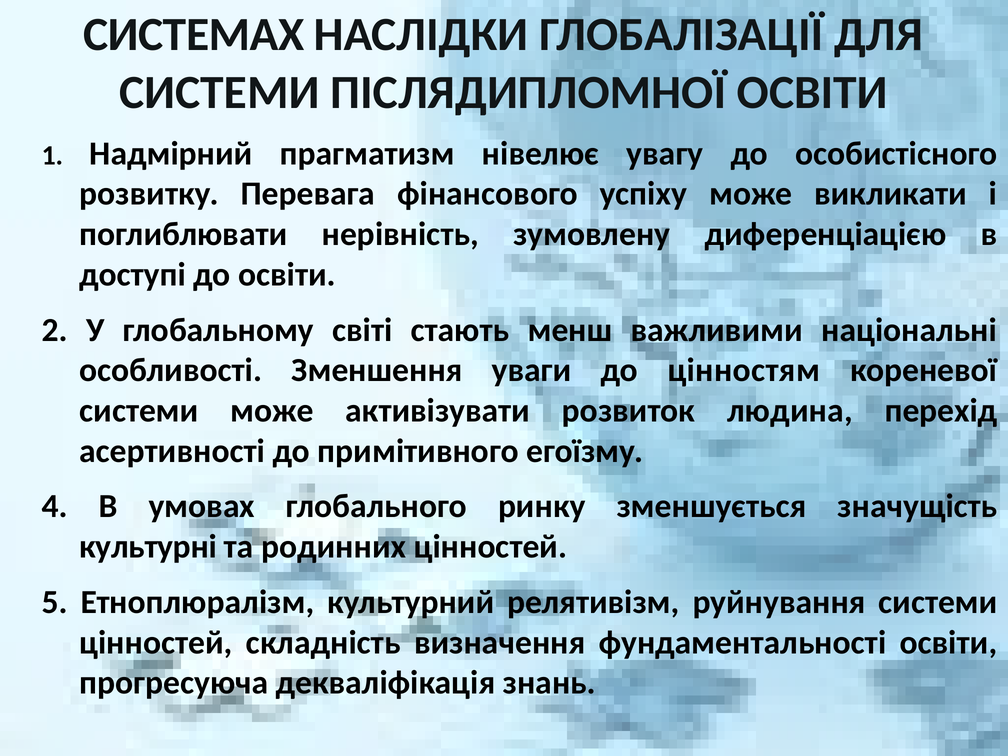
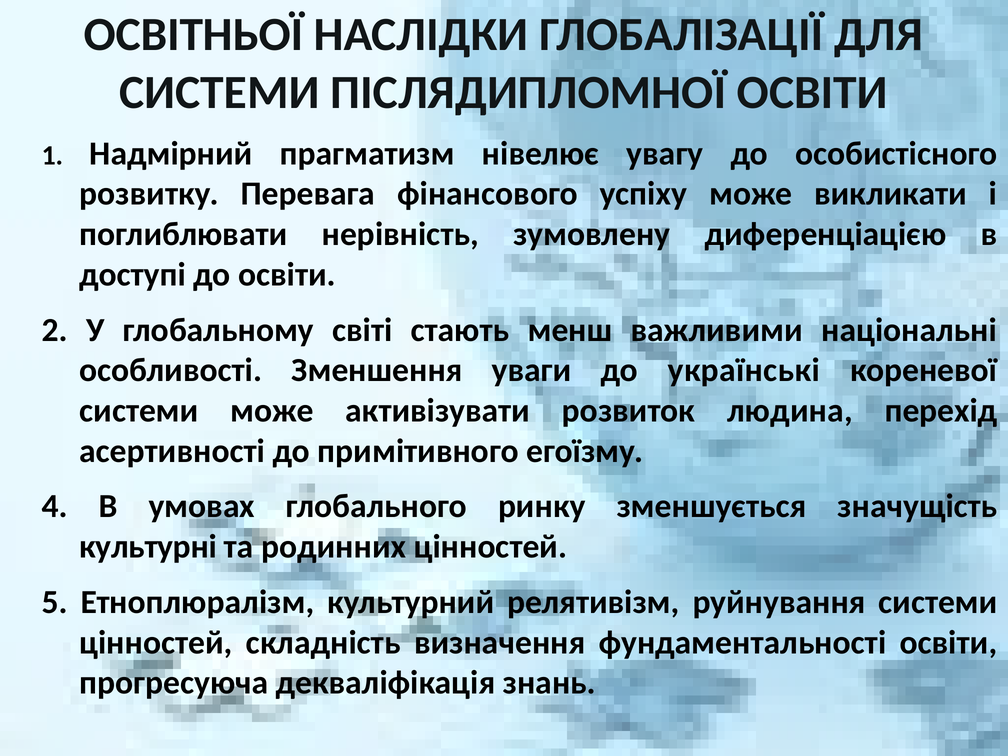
СИСТЕМАХ: СИСТЕМАХ -> ОСВІТНЬОЇ (194, 34)
цінностям: цінностям -> українські (744, 370)
